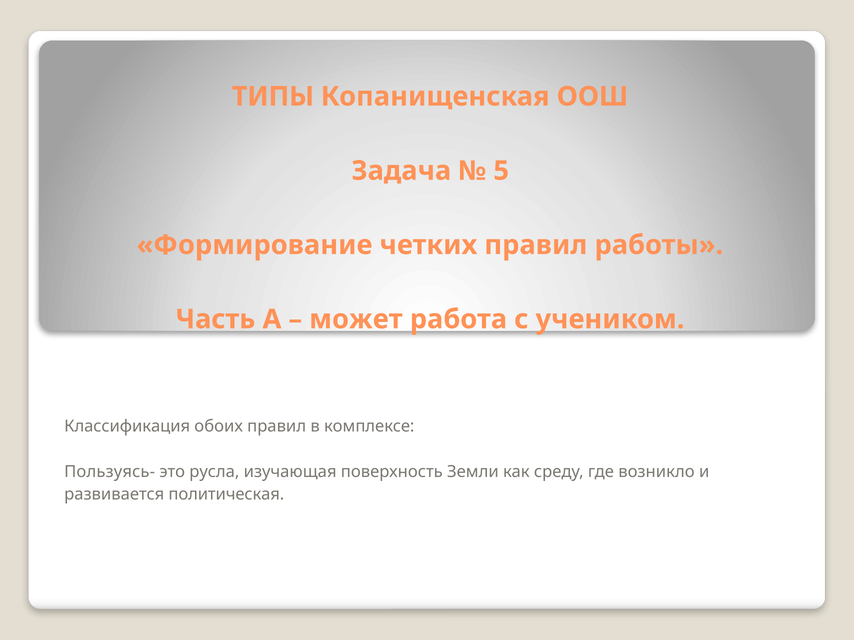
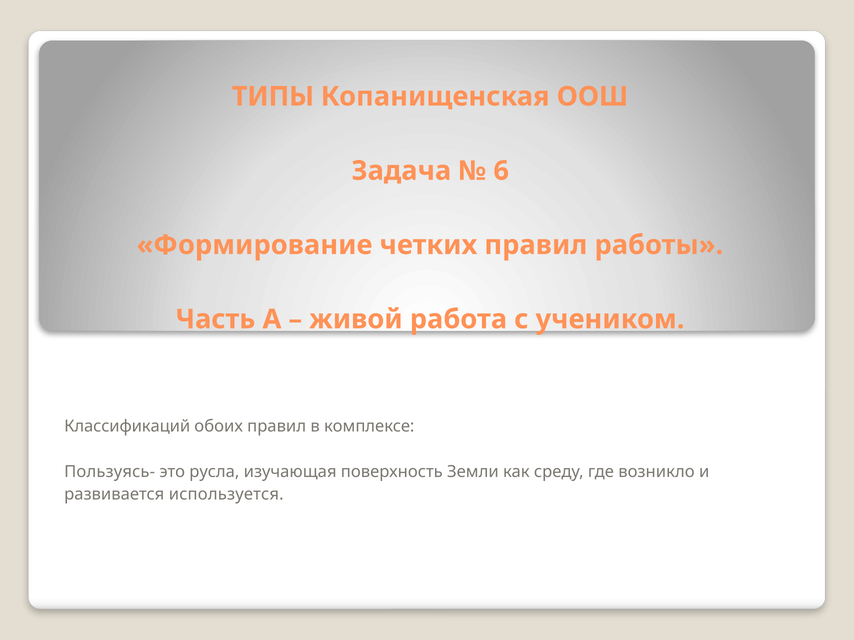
5: 5 -> 6 (501, 171)
может: может -> живой (356, 320)
Классификация: Классификация -> Классификаций (127, 427)
политическая: политическая -> используется (226, 495)
